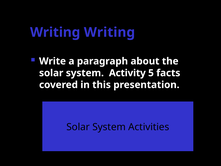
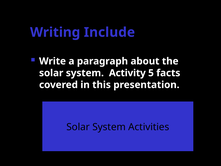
Writing Writing: Writing -> Include (109, 32)
